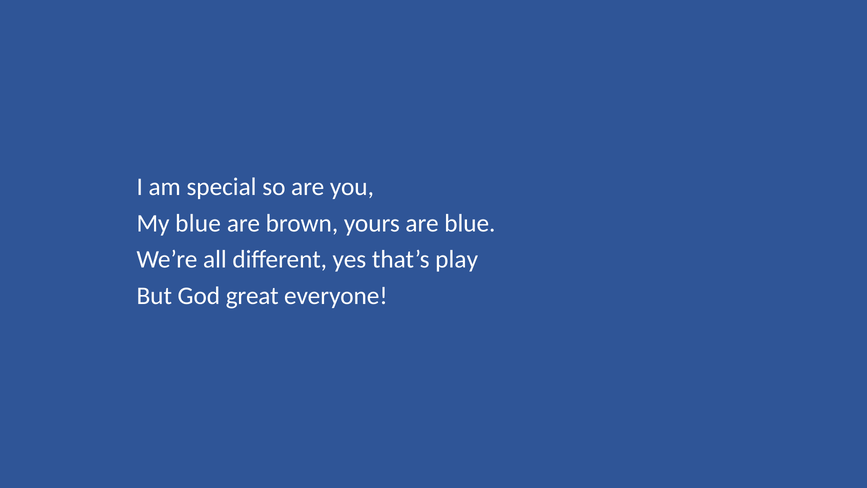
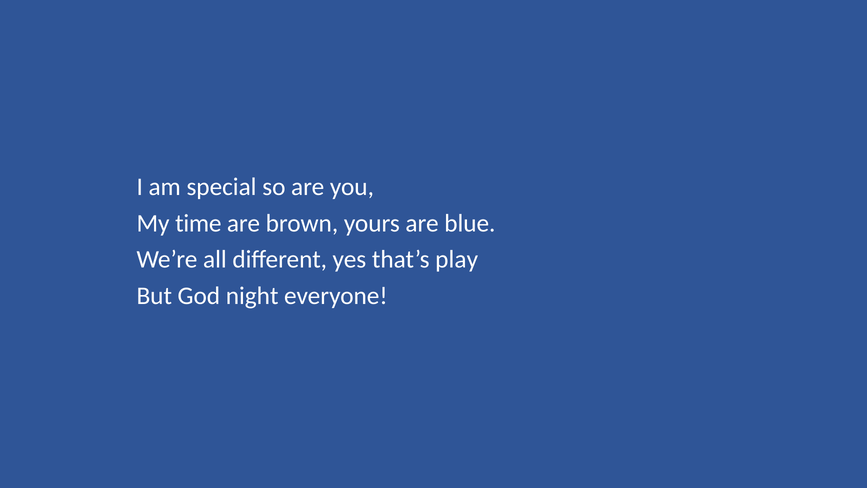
My blue: blue -> time (198, 223)
great: great -> night (252, 296)
